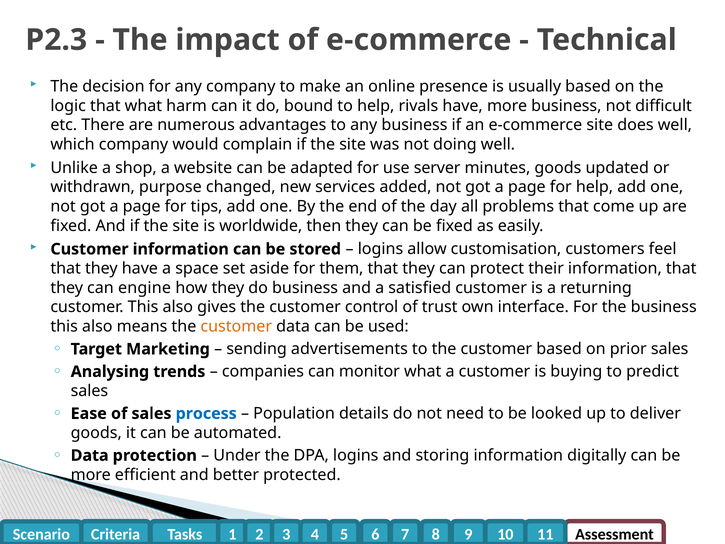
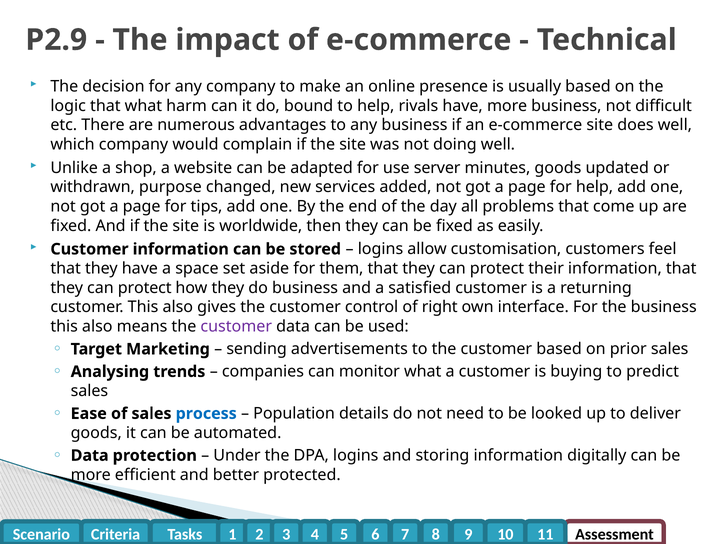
P2.3: P2.3 -> P2.9 (56, 40)
engine: engine -> protect (145, 288)
trust: trust -> right (440, 307)
customer colour: orange -> purple (236, 326)
